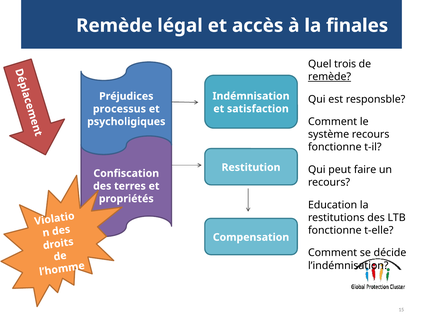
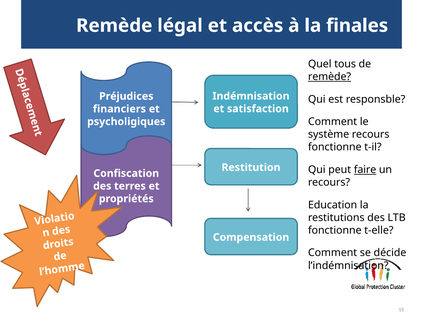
trois: trois -> tous (345, 64)
processus: processus -> financiers (119, 109)
faire underline: none -> present (365, 170)
